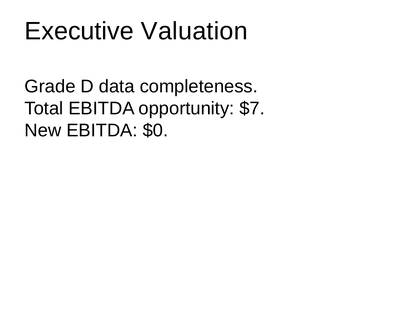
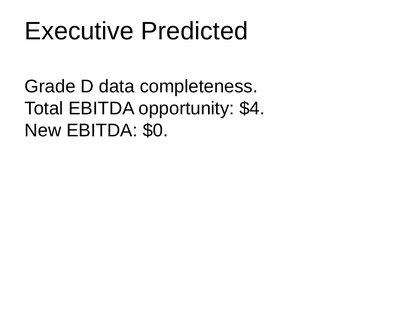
Valuation: Valuation -> Predicted (194, 31)
$7: $7 -> $4 (252, 108)
